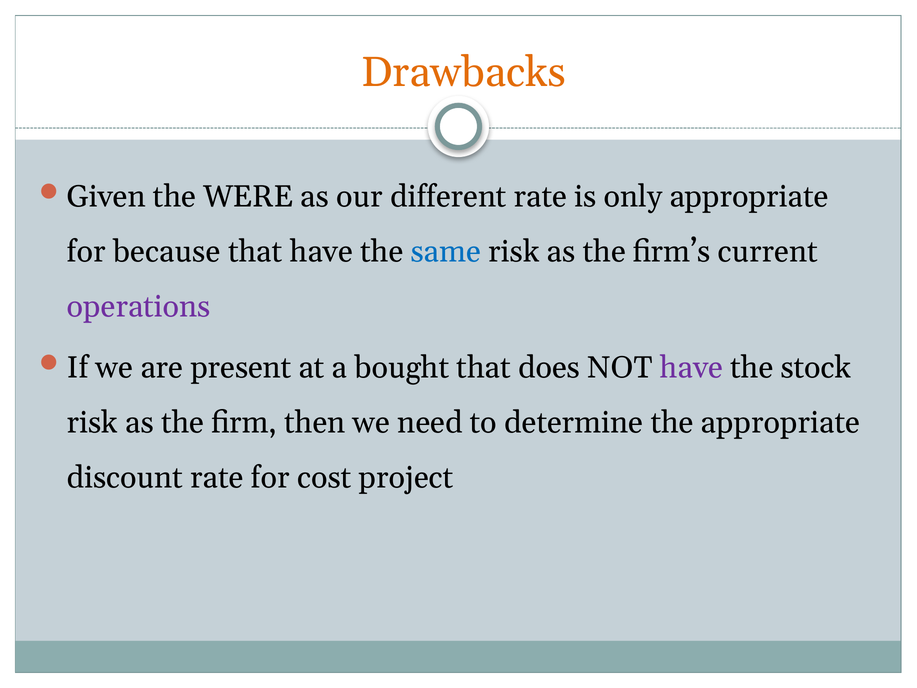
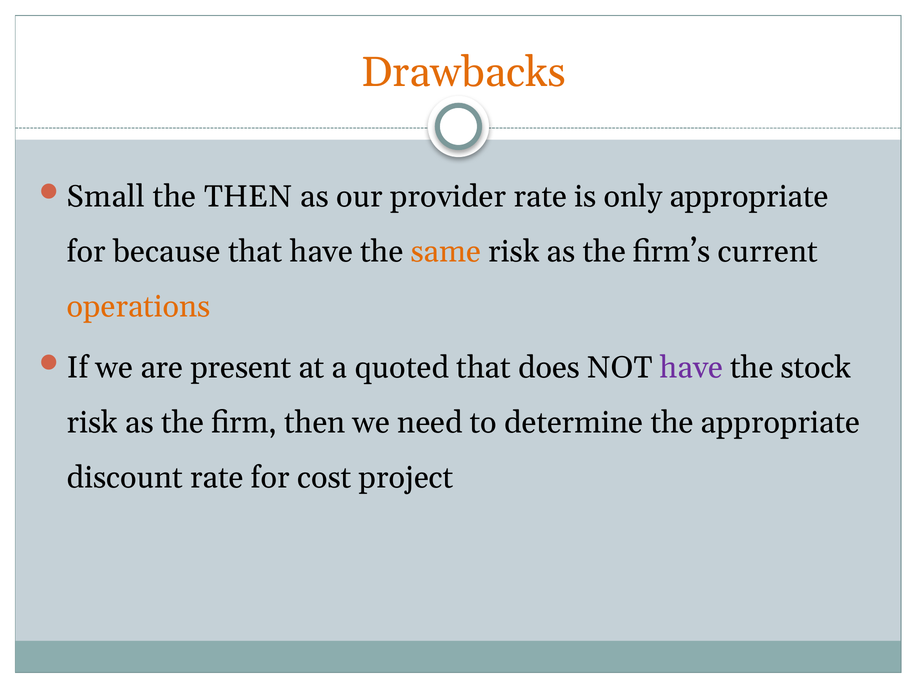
Given: Given -> Small (106, 196)
the WERE: WERE -> THEN (248, 196)
different: different -> provider (448, 196)
same colour: blue -> orange (446, 252)
operations colour: purple -> orange (139, 307)
bought: bought -> quoted (402, 368)
